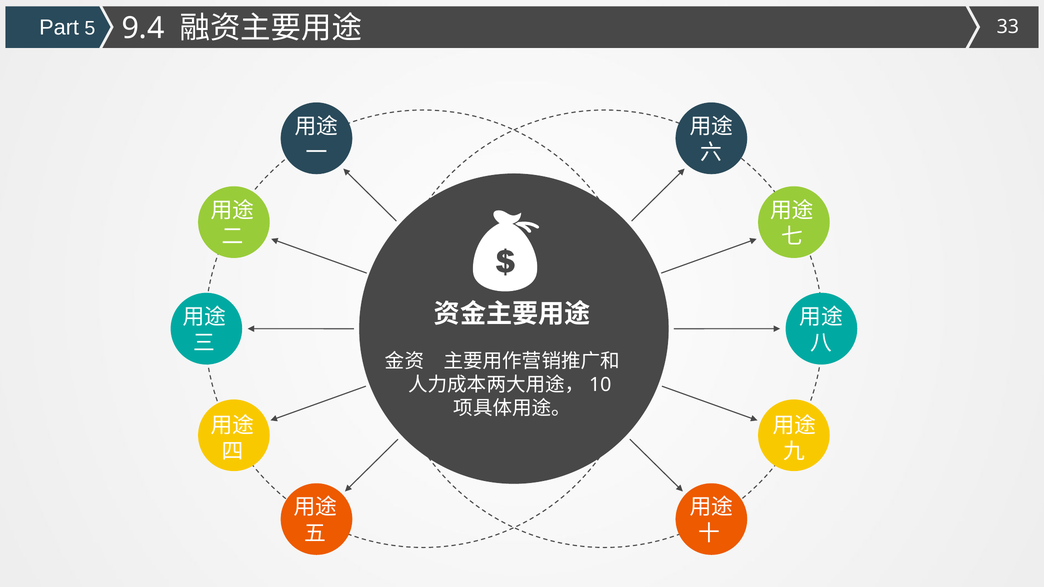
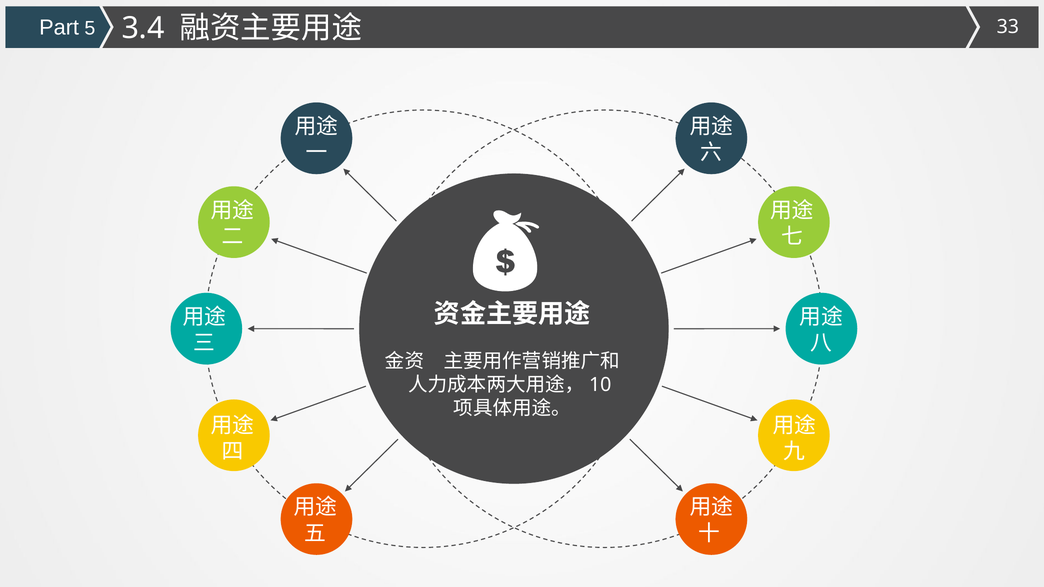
9.4: 9.4 -> 3.4 (143, 28)
